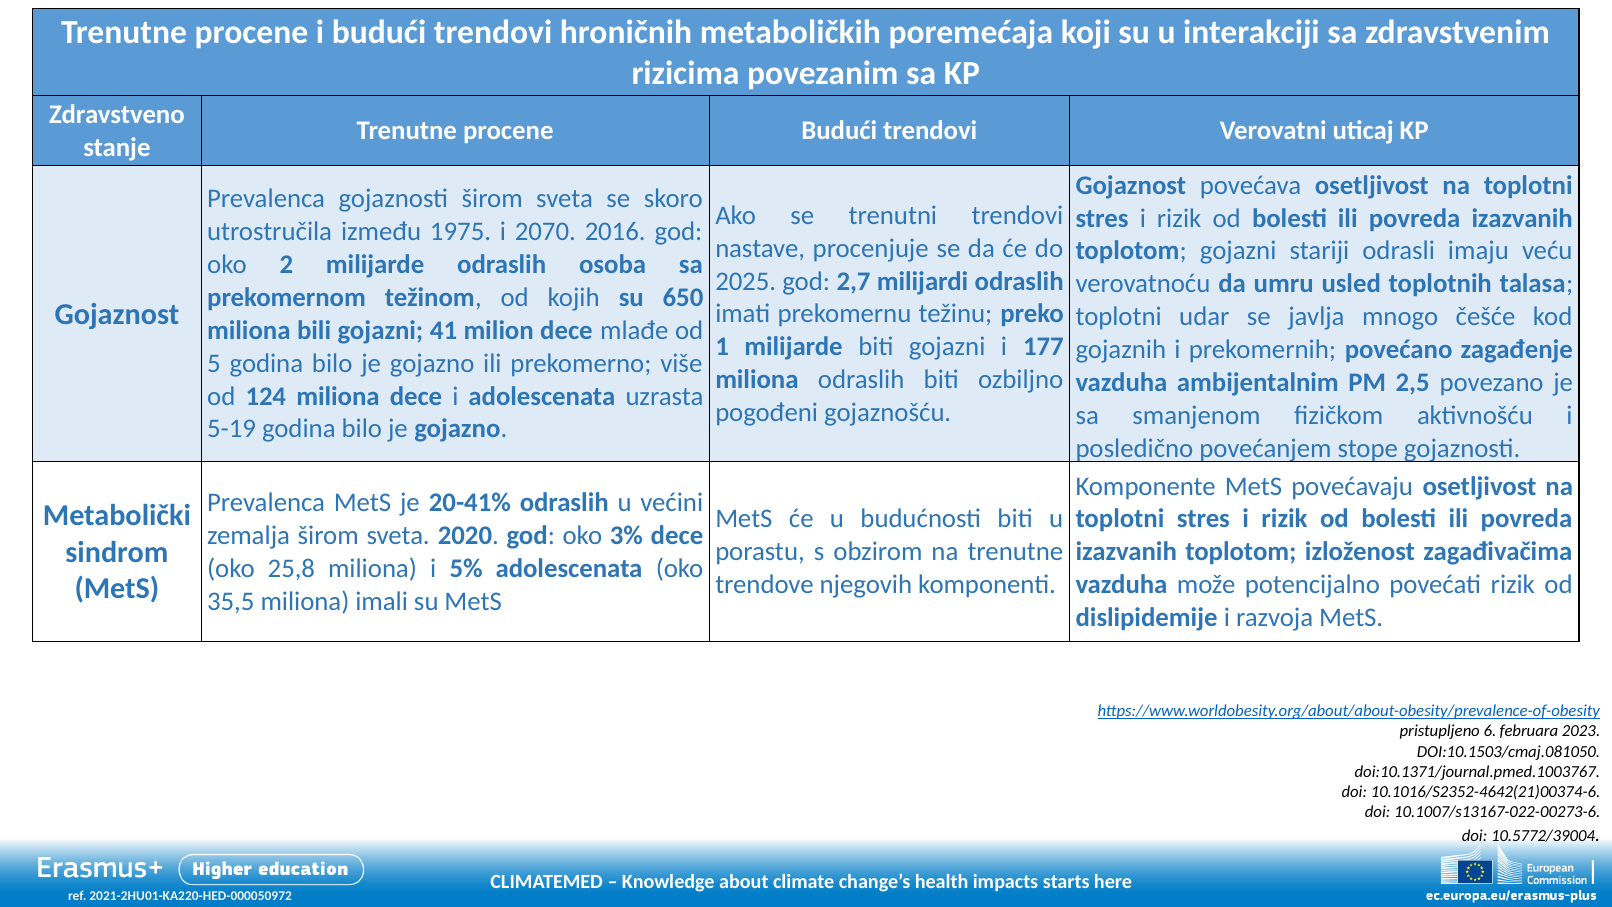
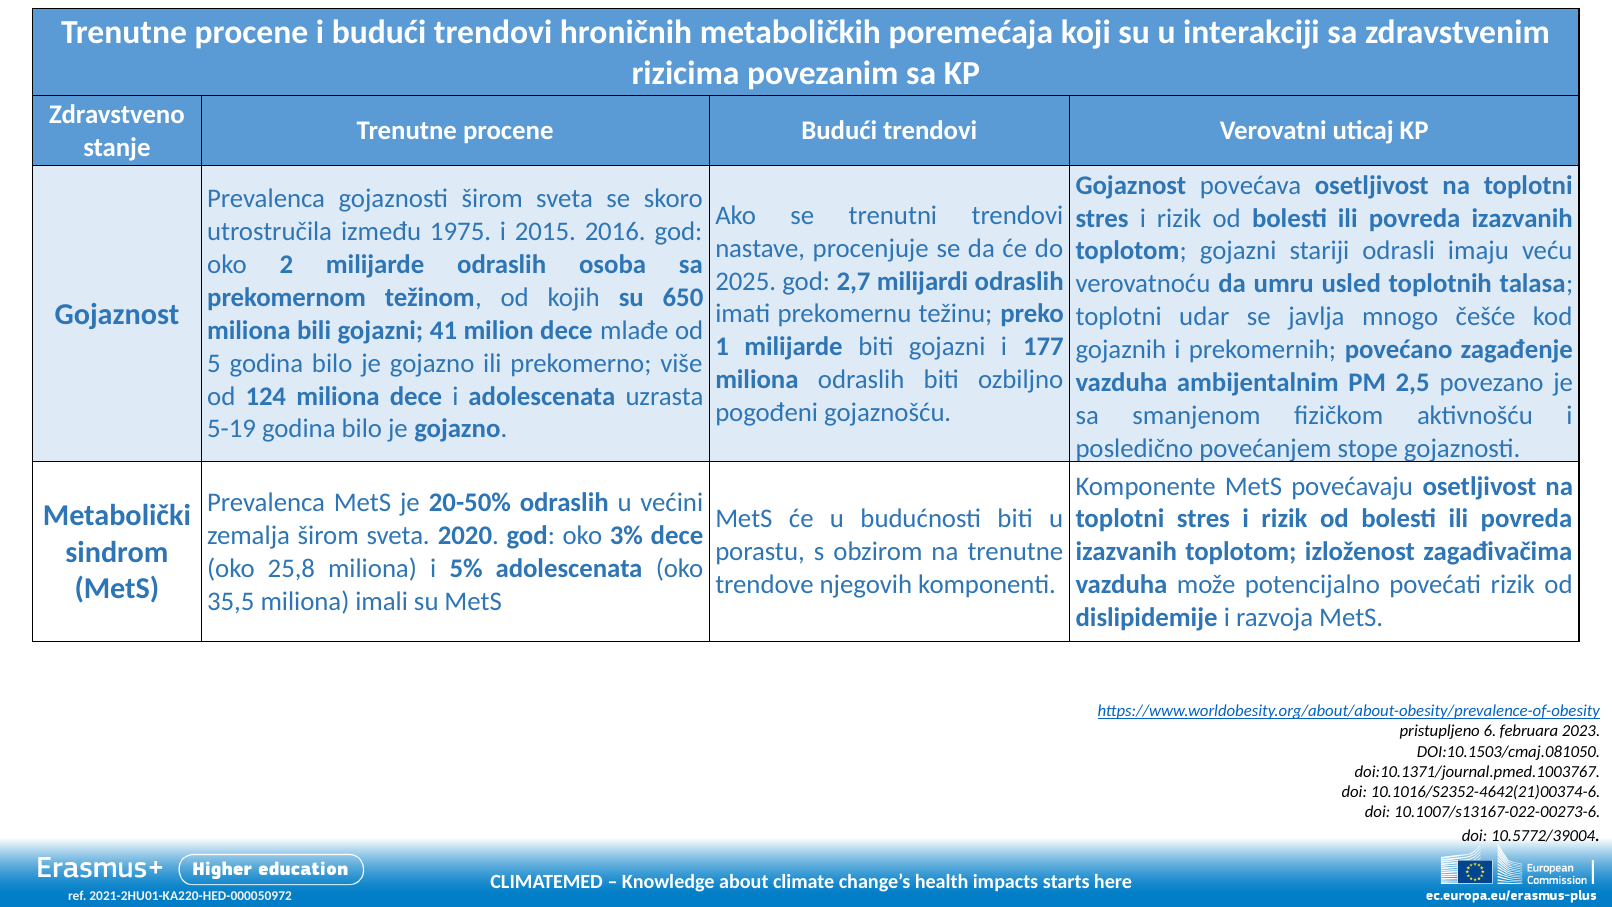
2070: 2070 -> 2015 (545, 232)
20-41%: 20-41% -> 20-50% (470, 503)
